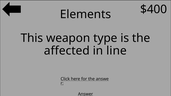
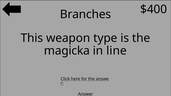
Elements: Elements -> Branches (86, 14)
affected: affected -> magicka (67, 51)
